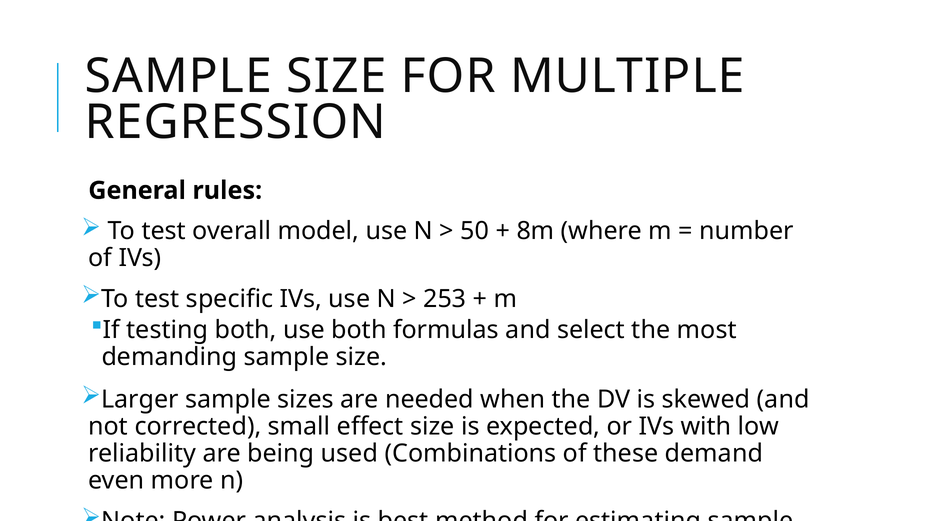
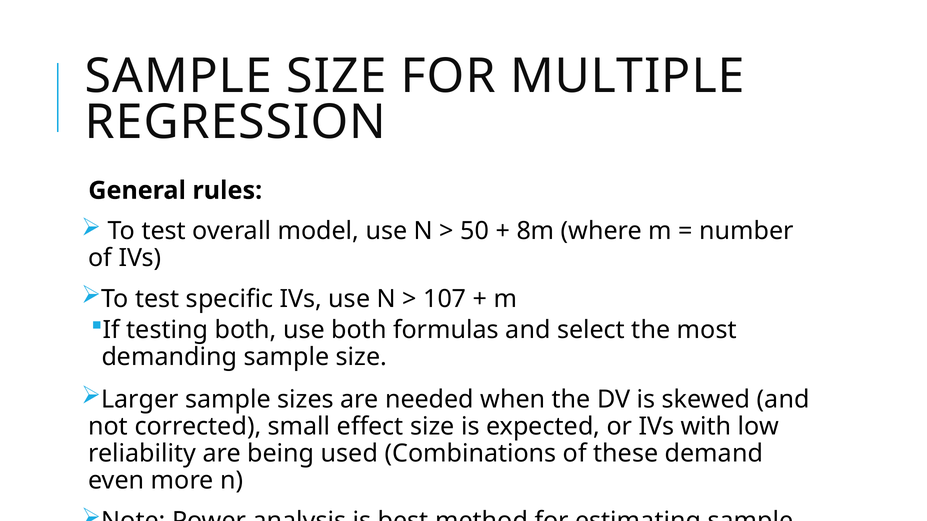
253: 253 -> 107 (445, 299)
